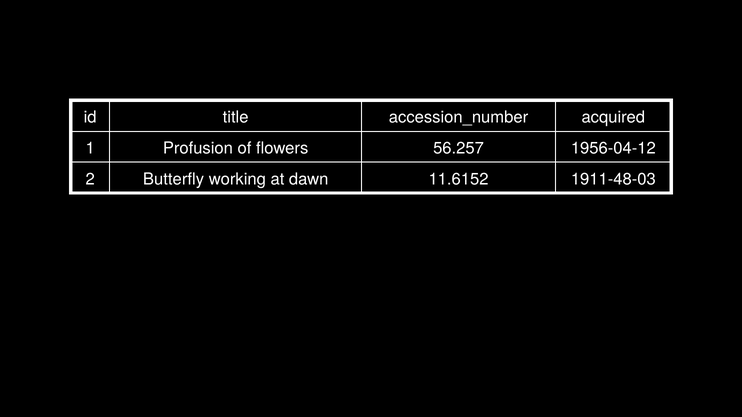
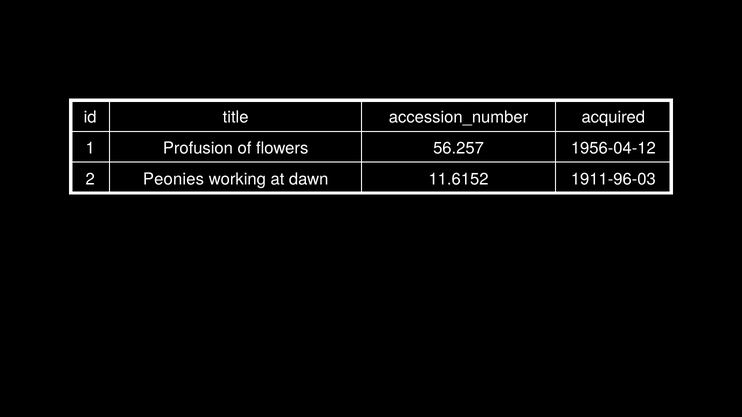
Butterfly: Butterfly -> Peonies (173, 179)
1911-48-03: 1911-48-03 -> 1911-96-03 (613, 179)
